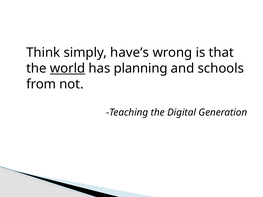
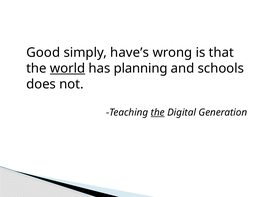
Think: Think -> Good (43, 53)
from: from -> does (41, 84)
the underline: none -> present (158, 113)
